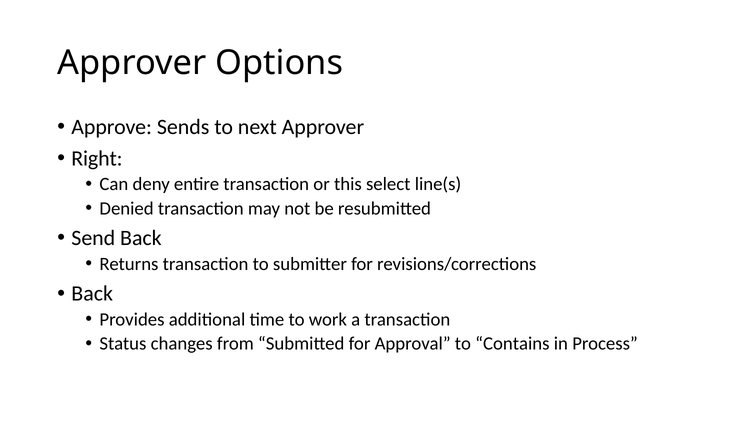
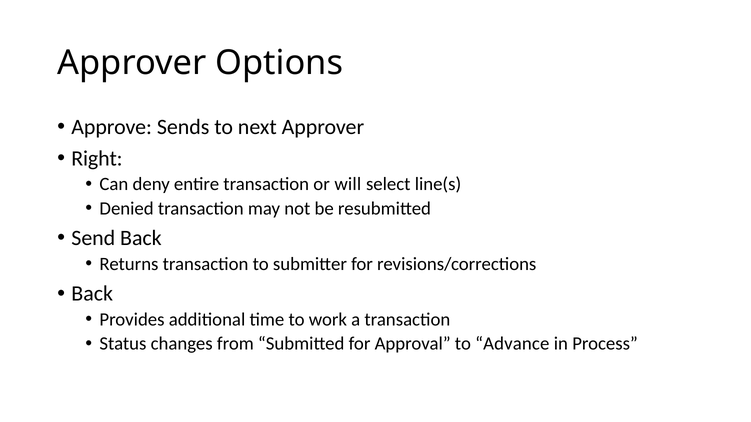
this: this -> will (348, 184)
Contains: Contains -> Advance (512, 344)
